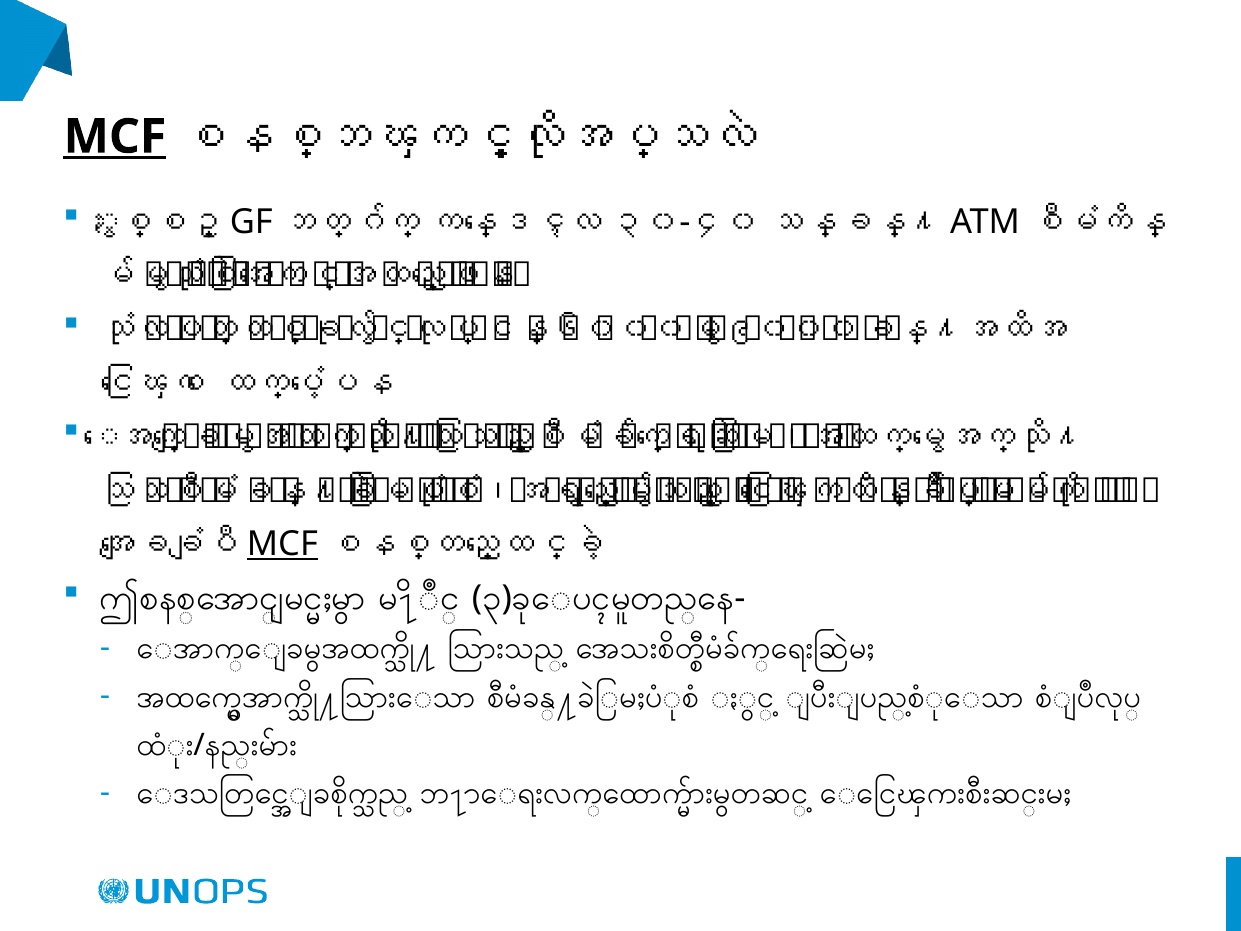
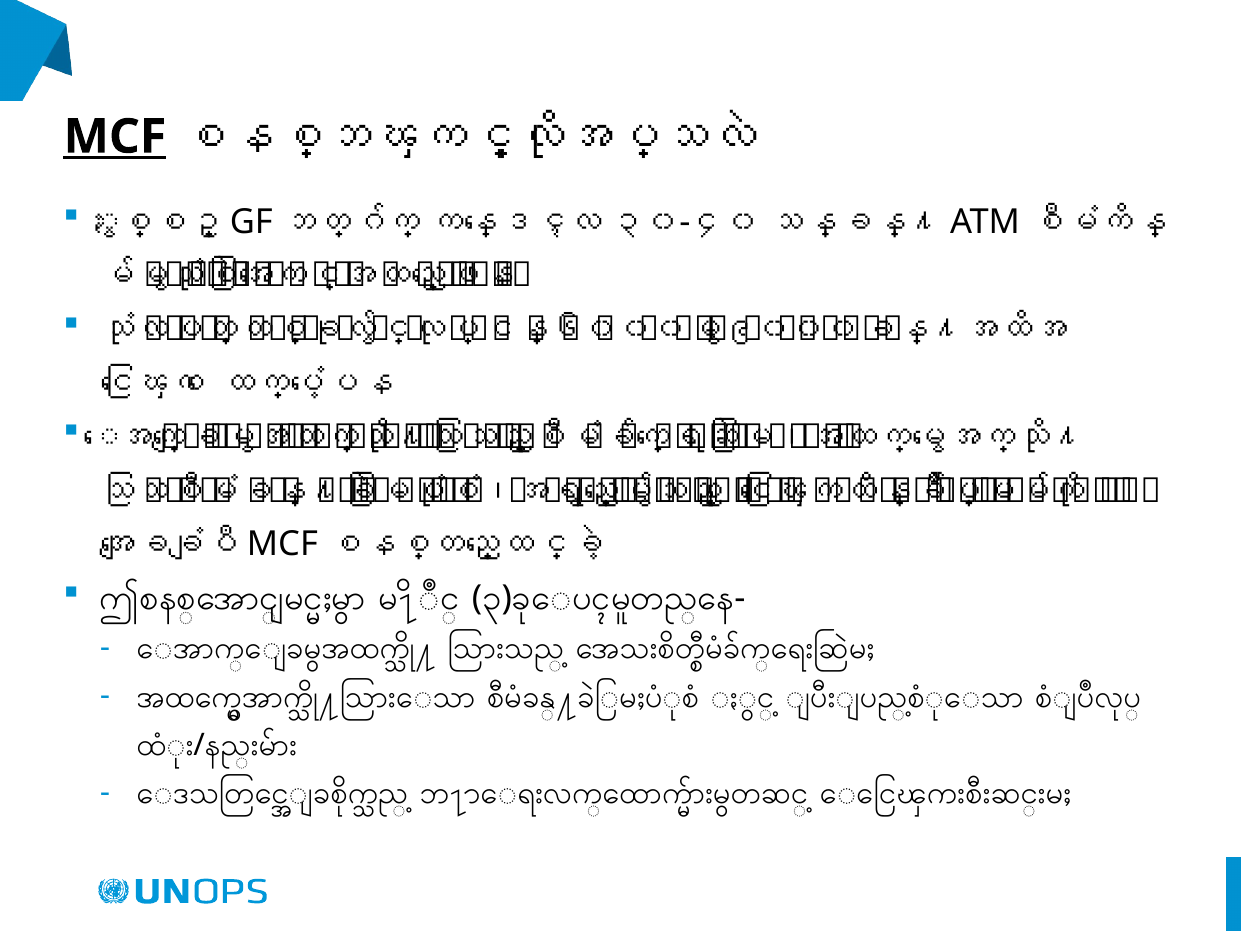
MCF underline: present -> none (282, 544)
